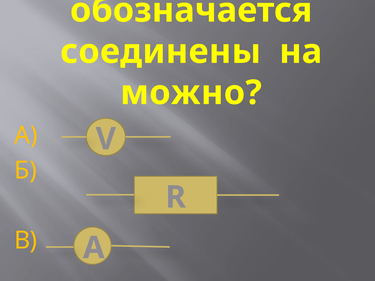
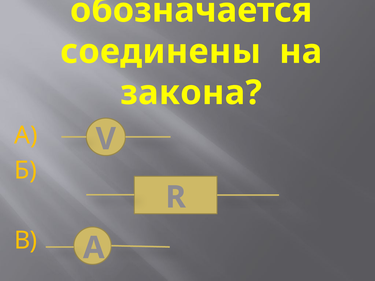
можно: можно -> закона (191, 93)
